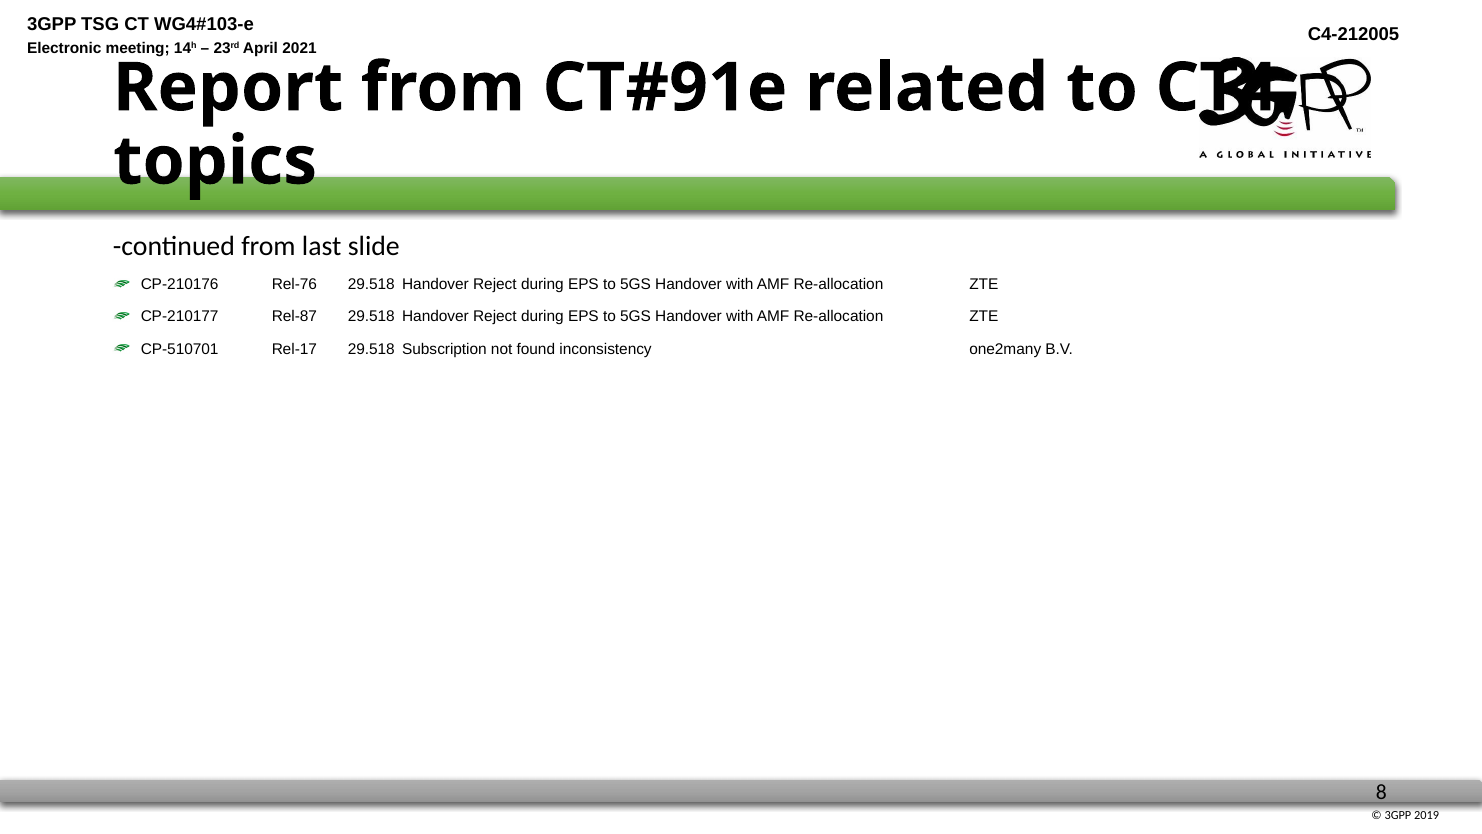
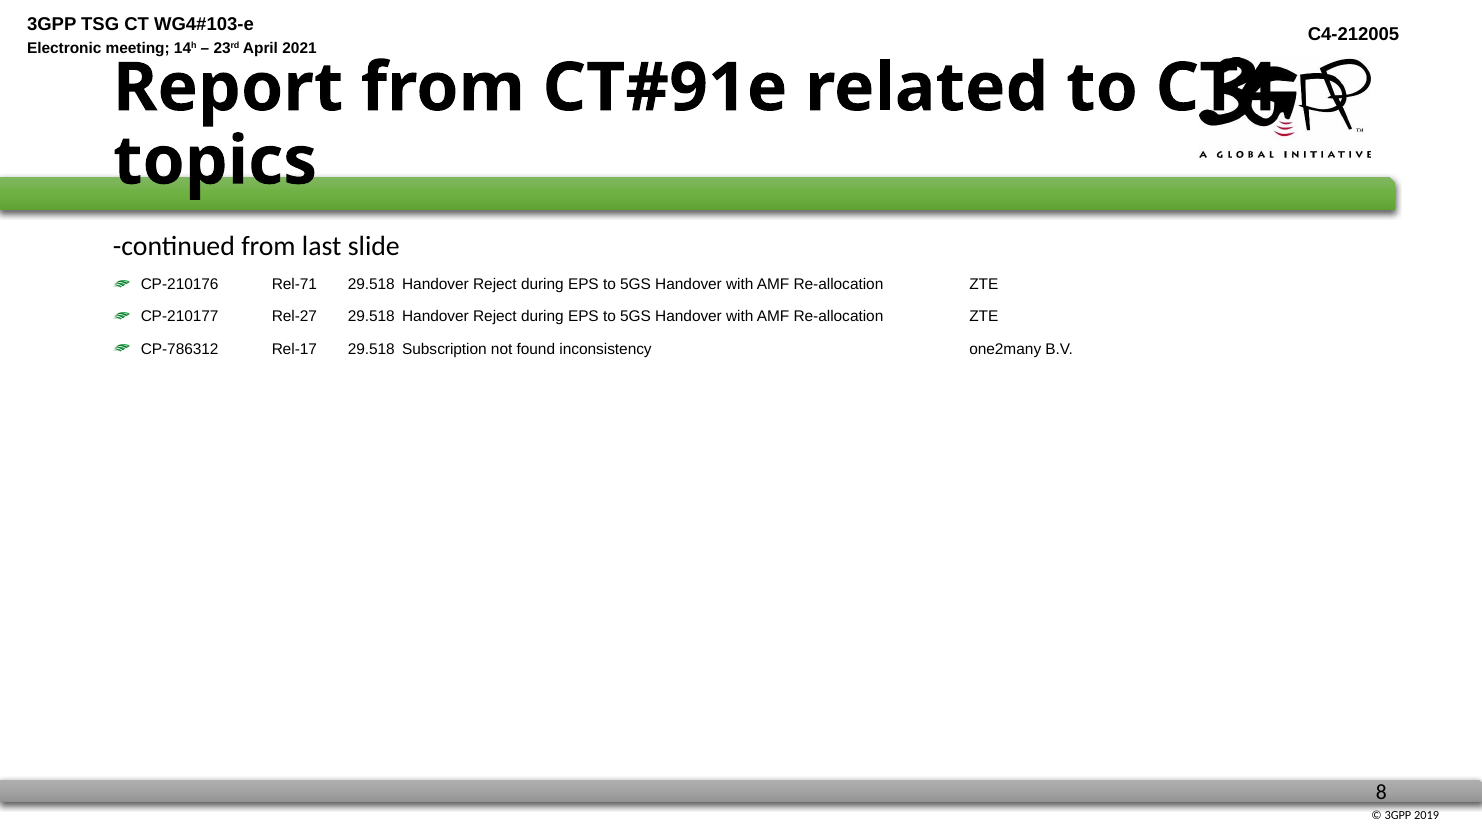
Rel-76: Rel-76 -> Rel-71 (294, 285)
Rel-87: Rel-87 -> Rel-27 (294, 317)
CP-510701: CP-510701 -> CP-786312 (180, 349)
